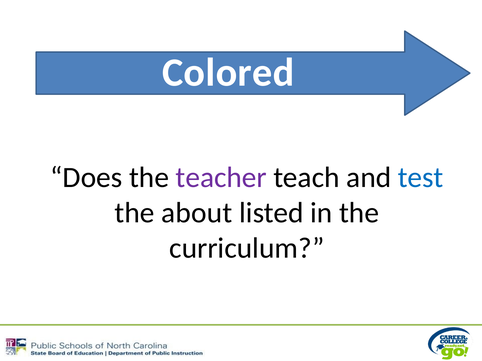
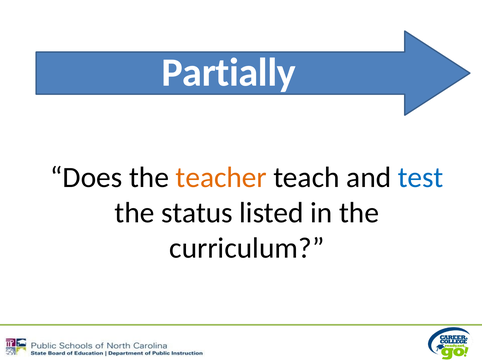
Colored: Colored -> Partially (229, 73)
teacher colour: purple -> orange (221, 178)
about: about -> status (197, 213)
